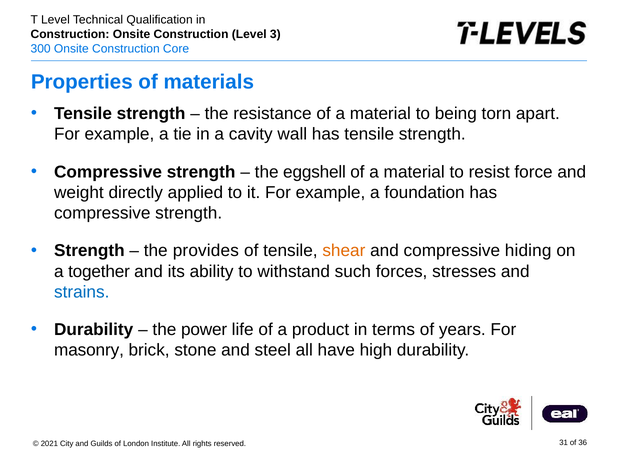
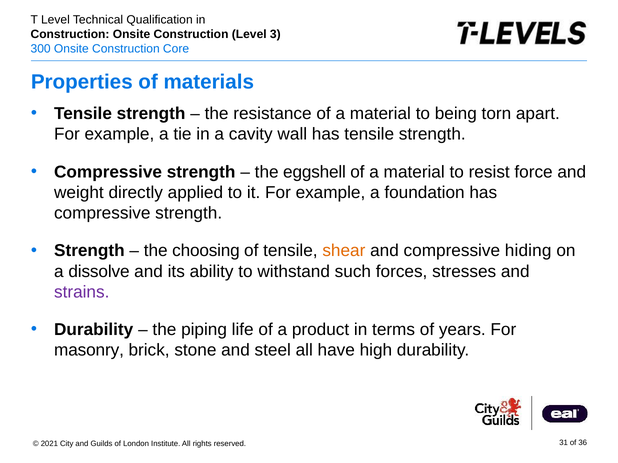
provides: provides -> choosing (206, 251)
together: together -> dissolve (99, 272)
strains colour: blue -> purple (82, 292)
power: power -> piping (204, 330)
